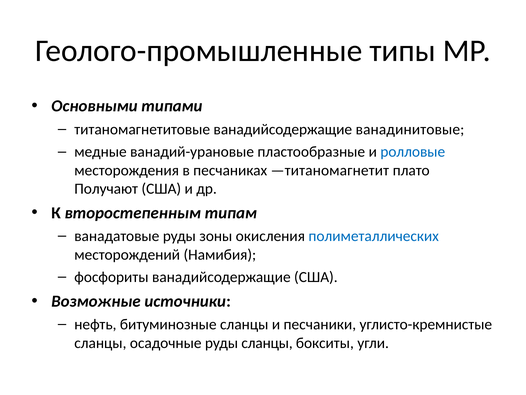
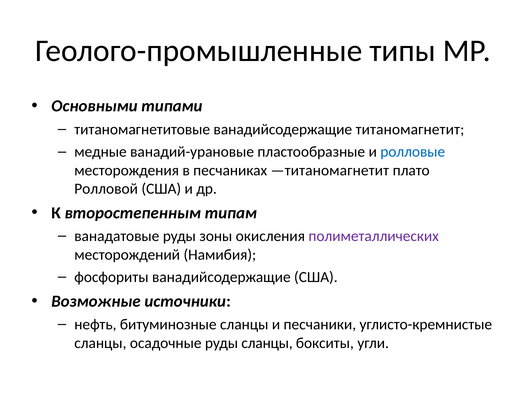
ванадинитовые: ванадинитовые -> титаномагнетит (410, 129)
Получают: Получают -> Ролловой (106, 189)
полиметаллических colour: blue -> purple (374, 236)
